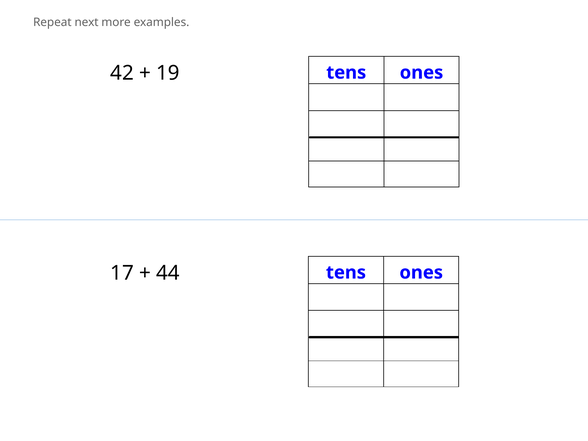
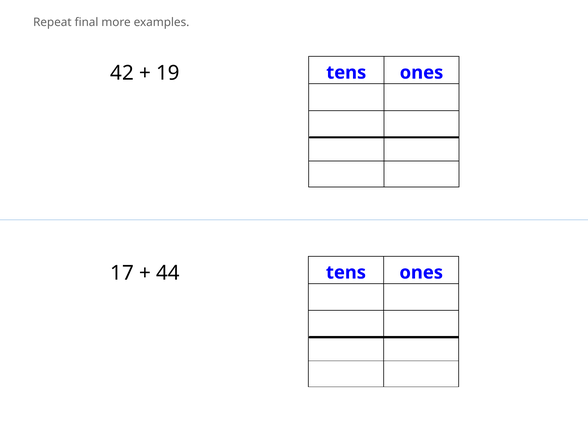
next: next -> final (87, 22)
